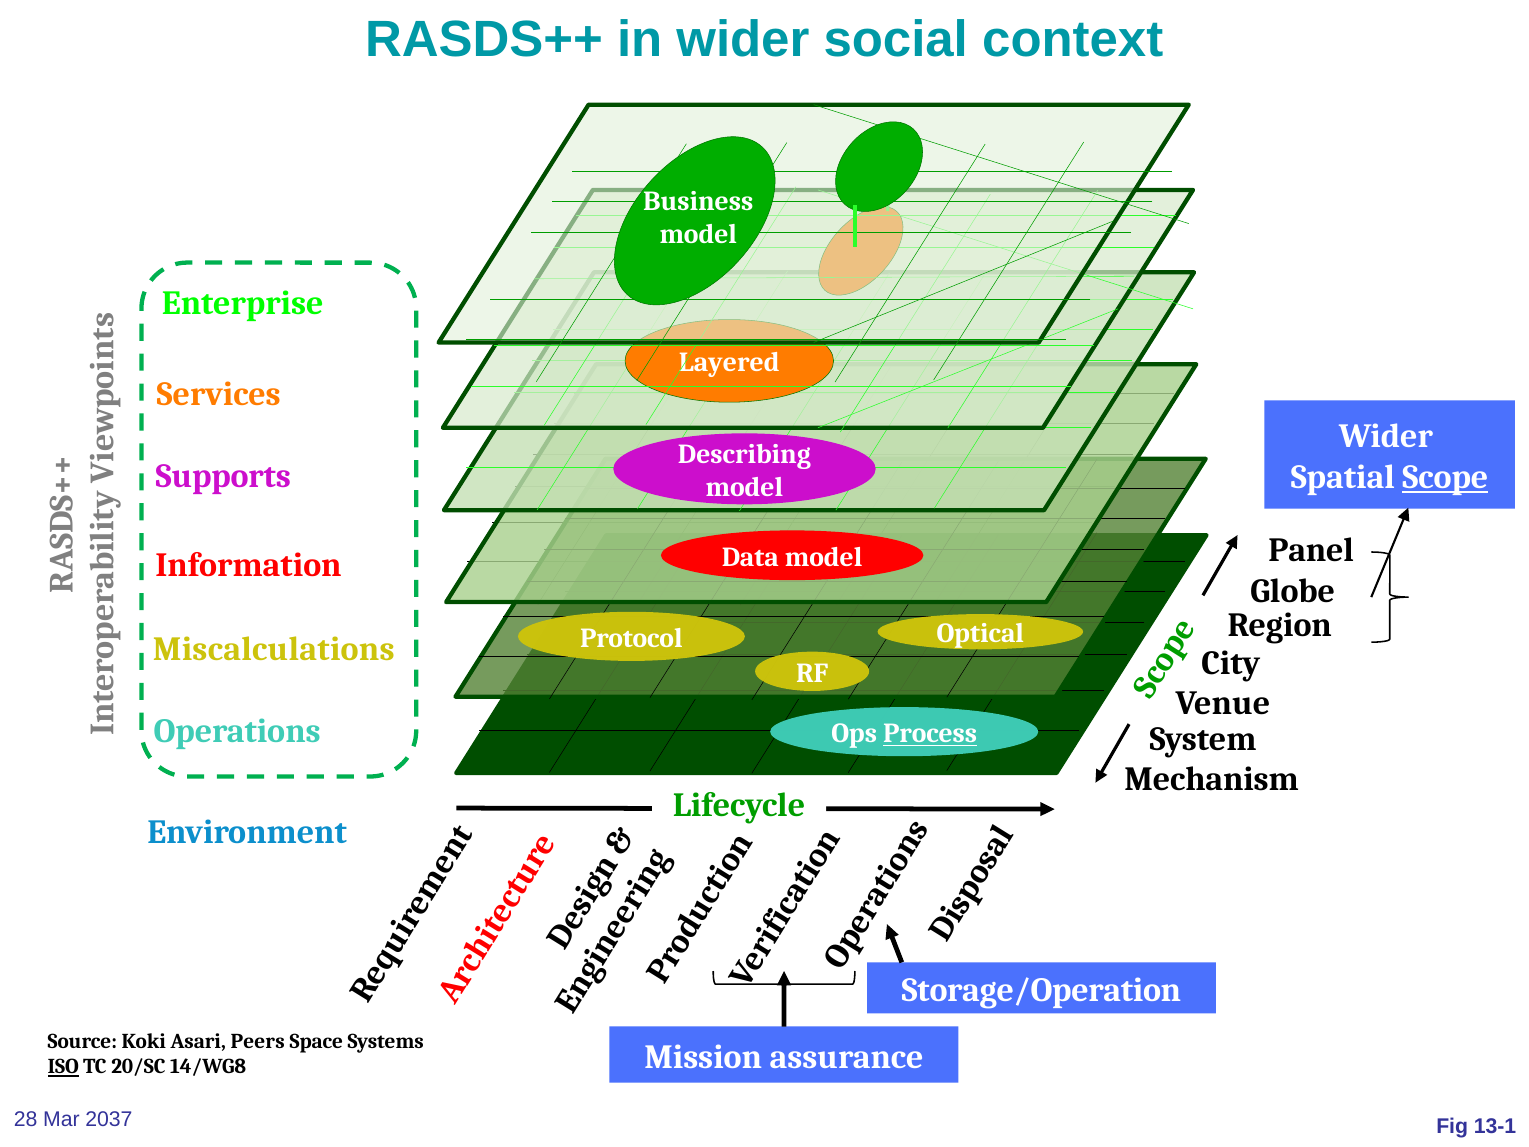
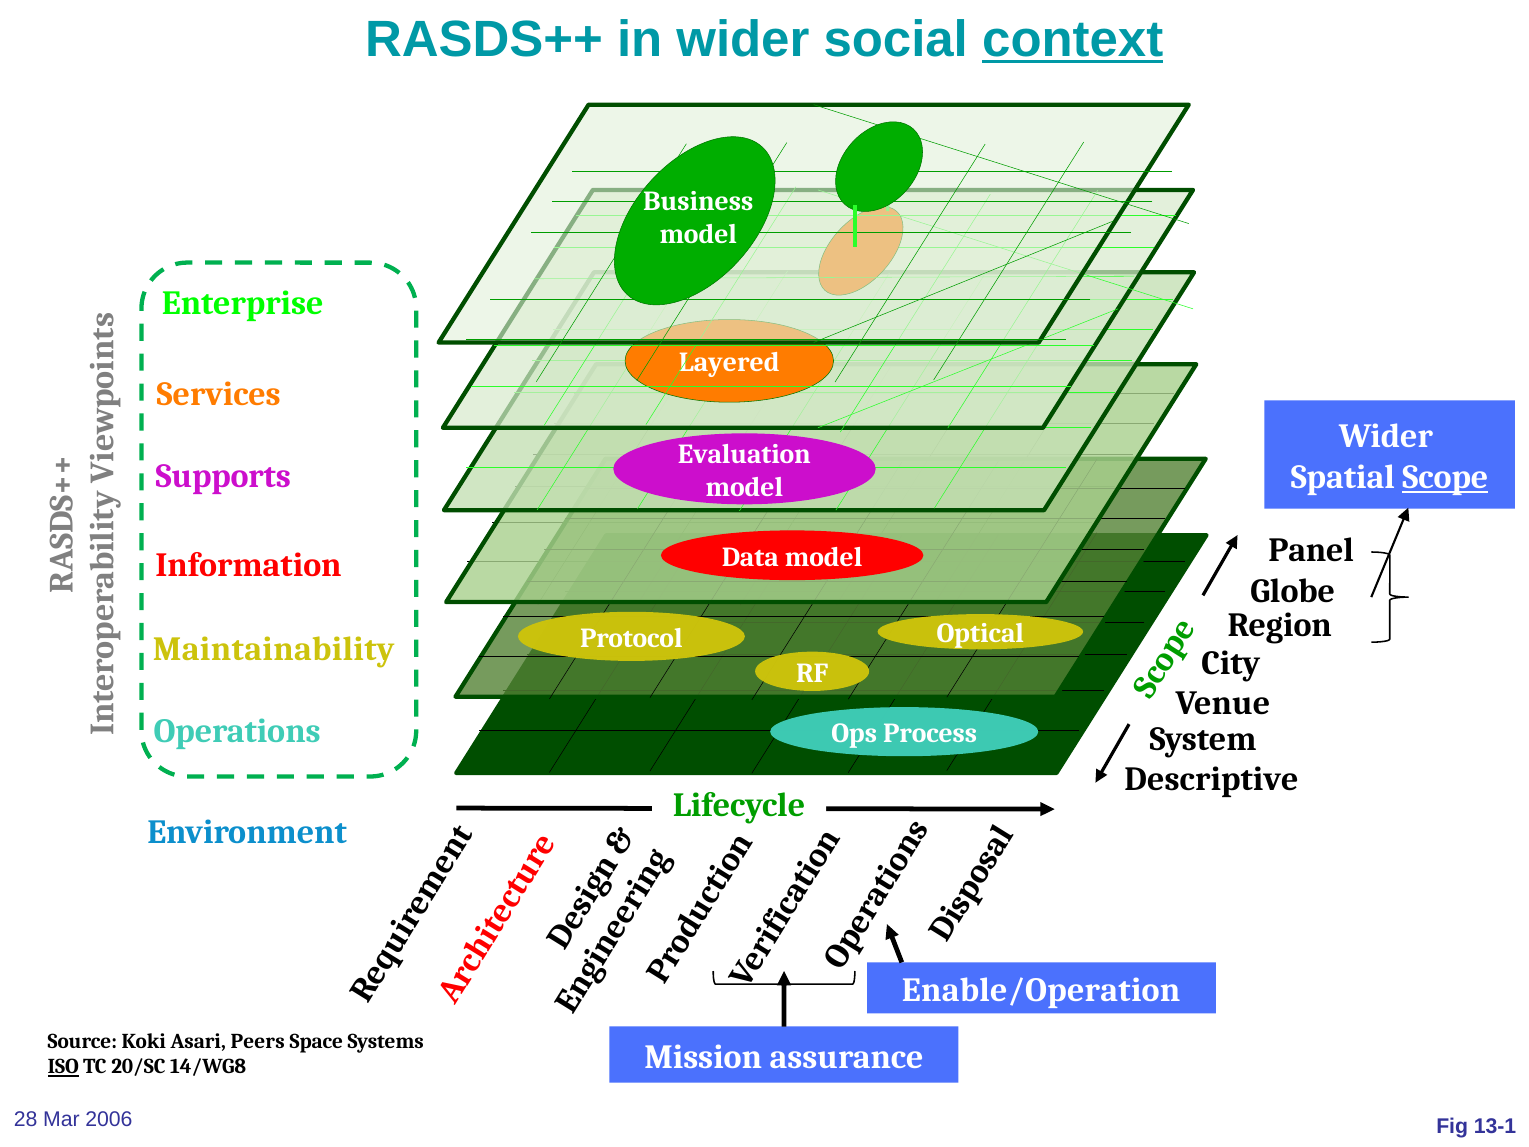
context underline: none -> present (1073, 39)
Describing: Describing -> Evaluation (744, 454)
Miscalculations: Miscalculations -> Maintainability (274, 649)
Process underline: present -> none (930, 733)
Mechanism: Mechanism -> Descriptive (1212, 779)
Storage/Operation: Storage/Operation -> Enable/Operation (1041, 990)
2037: 2037 -> 2006 (109, 1120)
